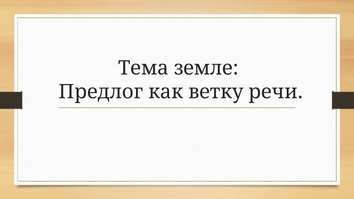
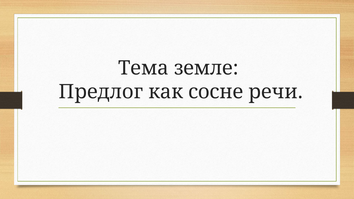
ветку: ветку -> сосне (216, 92)
